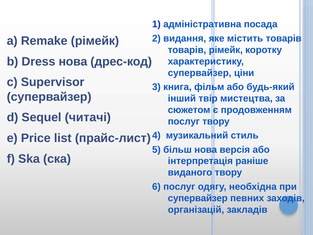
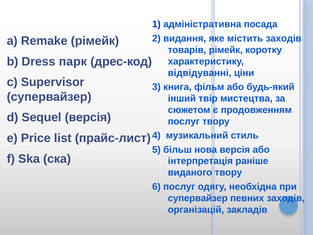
містить товарів: товарів -> заходів (284, 38)
Dress нова: нова -> парк (73, 61)
супервайзер: супервайзер -> відвідуванні (200, 73)
Sequel читачі: читачі -> версія (88, 117)
